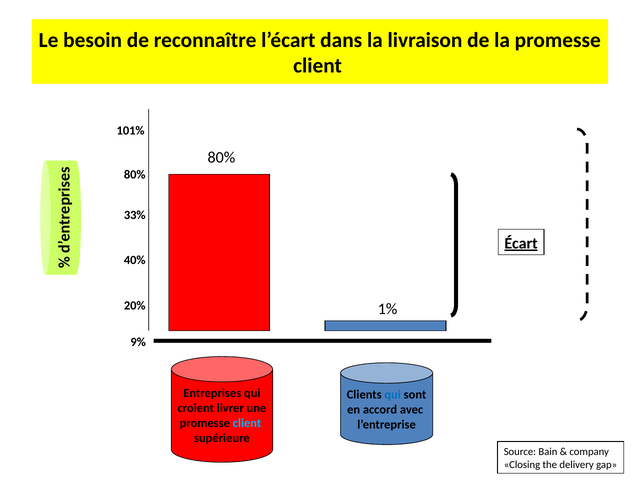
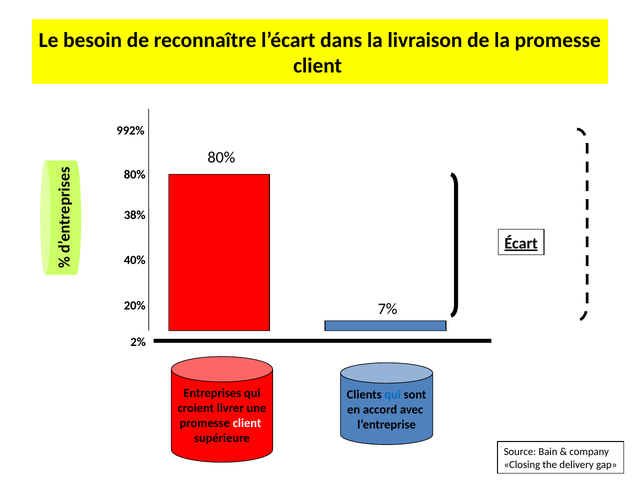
101%: 101% -> 992% (131, 130)
33%: 33% -> 38% (135, 215)
1%: 1% -> 7% (388, 309)
9%: 9% -> 2% (138, 342)
client colour: light blue -> white (247, 423)
